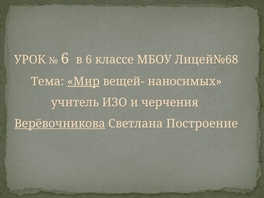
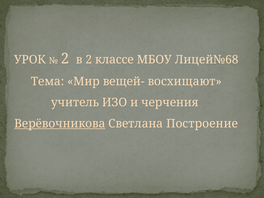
6: 6 -> 2 (65, 59)
в 6: 6 -> 2 (89, 60)
Мир underline: present -> none (84, 81)
наносимых: наносимых -> восхищают (185, 81)
